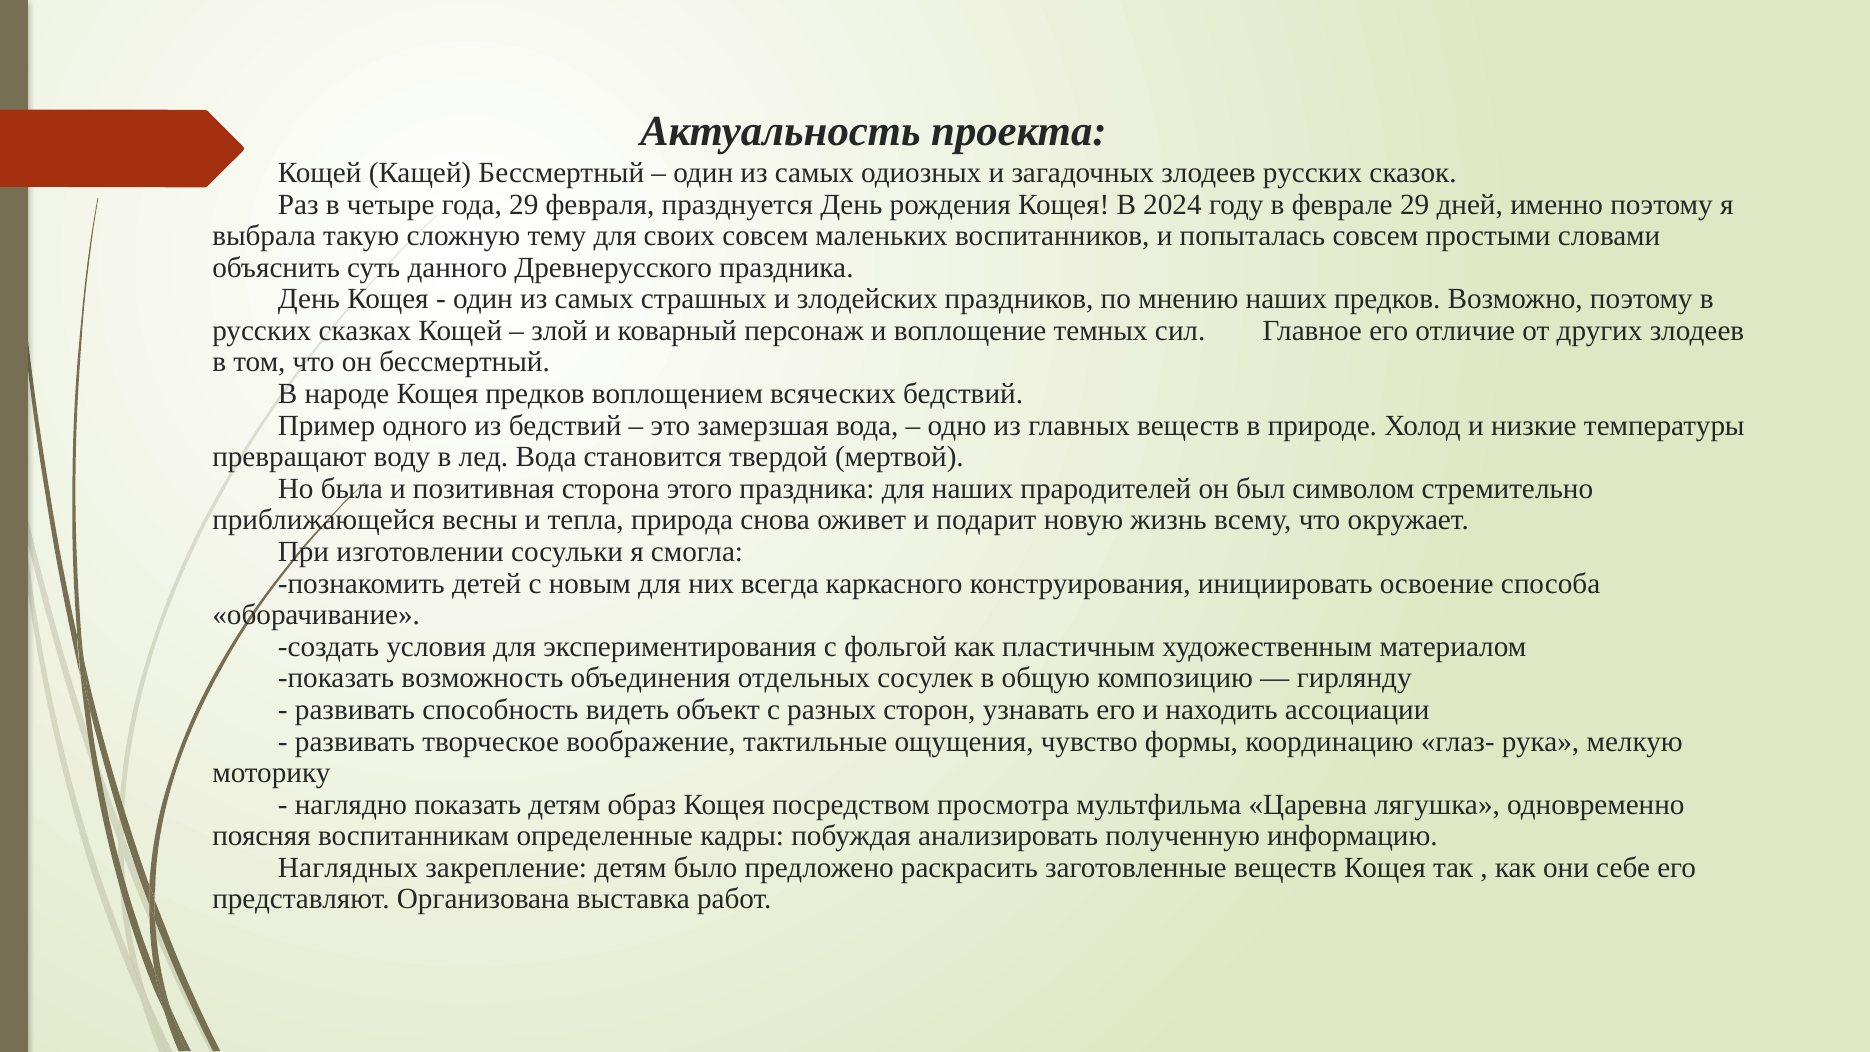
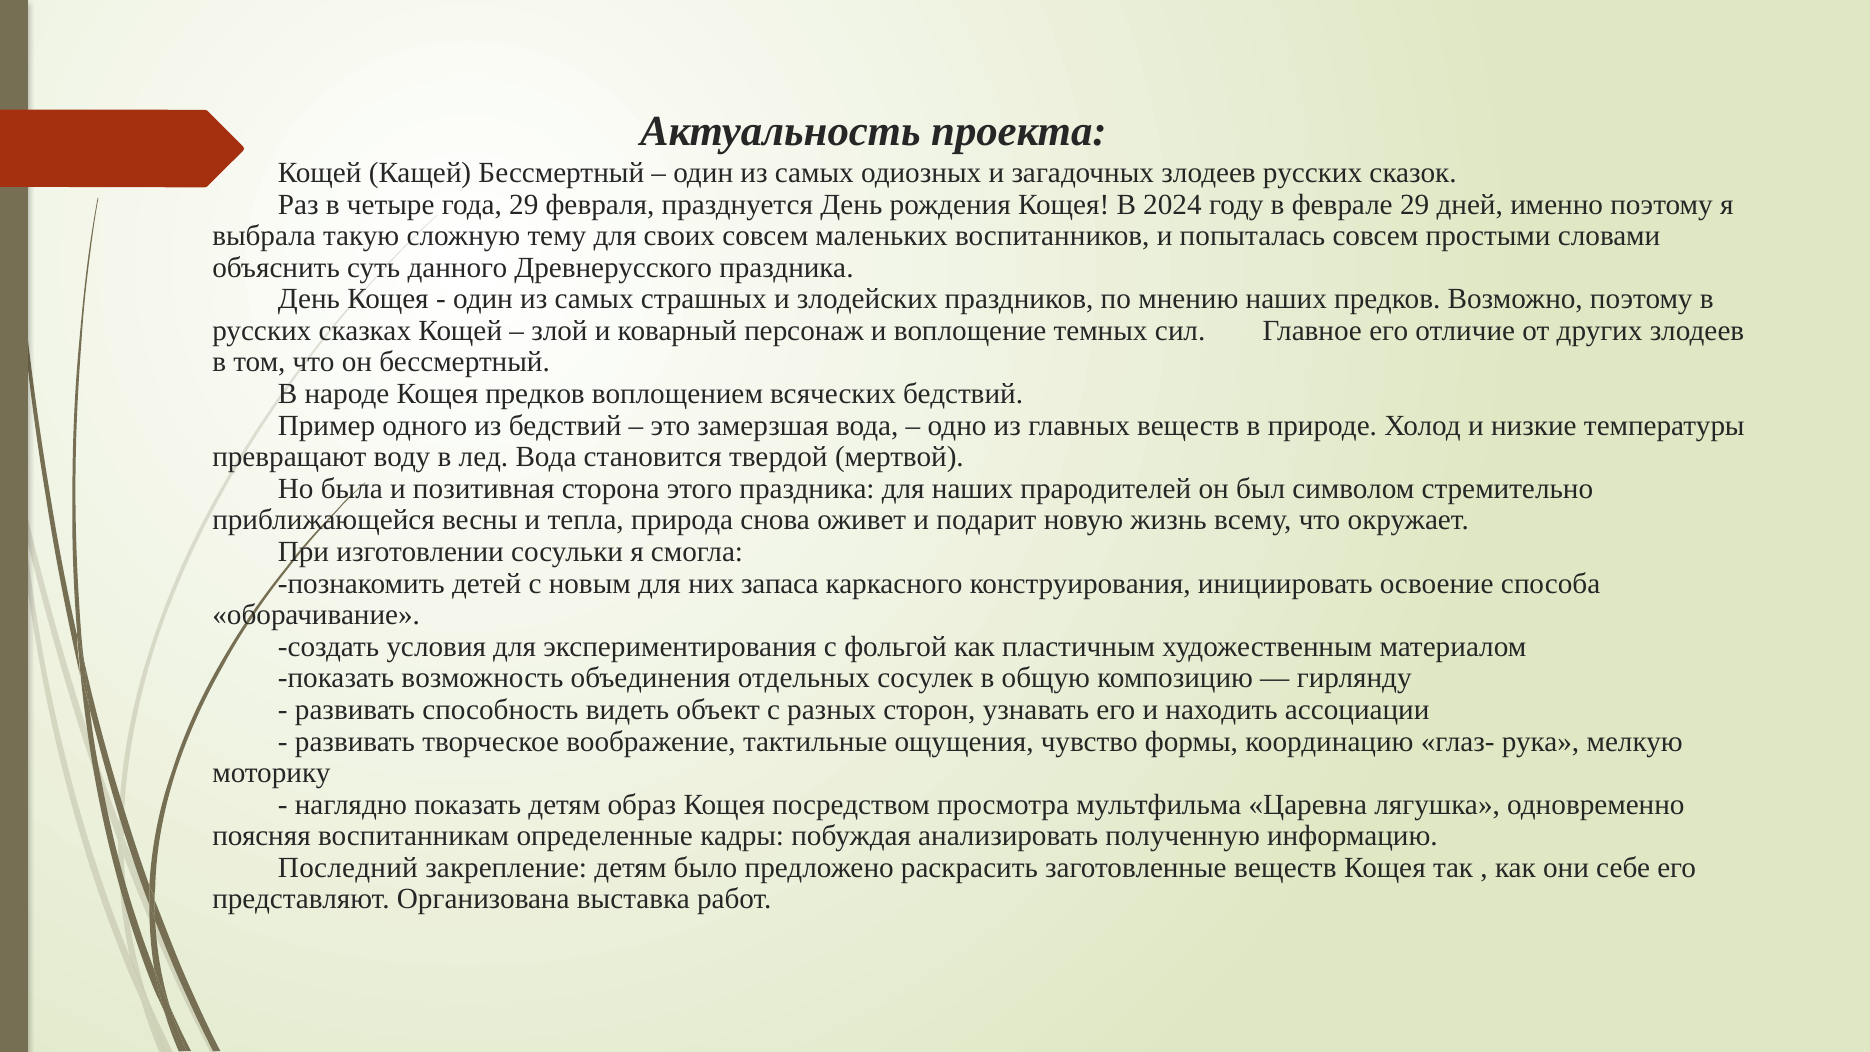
всегда: всегда -> запаса (780, 583)
Наглядных: Наглядных -> Последний (348, 868)
